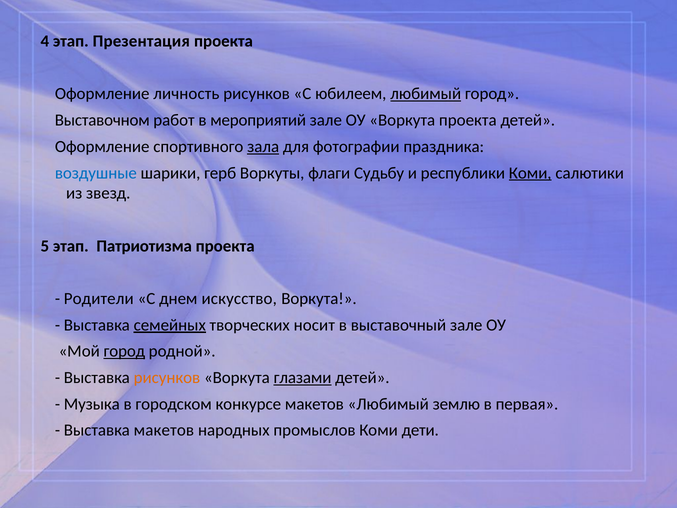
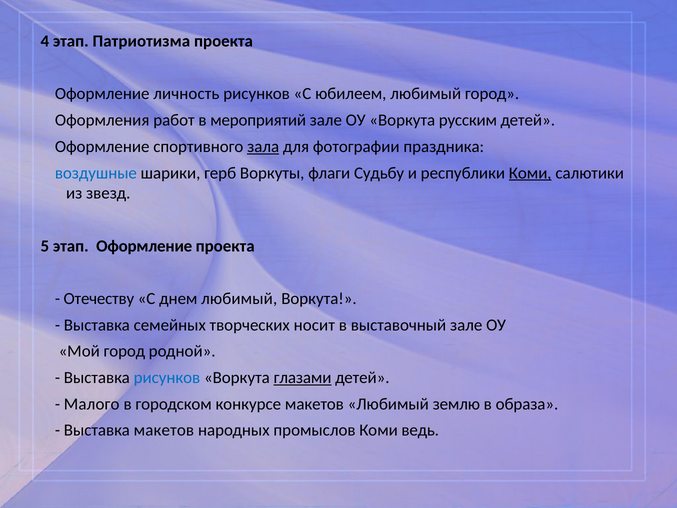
Презентация: Презентация -> Патриотизма (141, 41)
любимый underline: present -> none (426, 94)
Выставочном: Выставочном -> Оформления (102, 120)
Воркута проекта: проекта -> русским (468, 120)
этап Патриотизма: Патриотизма -> Оформление (144, 246)
Родители: Родители -> Отечеству (99, 298)
днем искусство: искусство -> любимый (239, 298)
семейных underline: present -> none (170, 325)
город underline: present -> none (124, 351)
рисунков colour: orange -> blue (167, 377)
Музыка: Музыка -> Малого (92, 404)
первая: первая -> образа (527, 404)
дети: дети -> ведь (420, 430)
